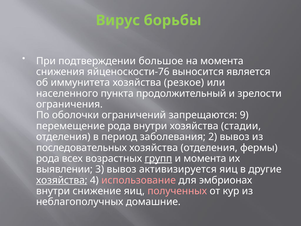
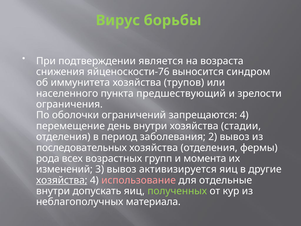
большое: большое -> является (161, 61)
на момента: момента -> возраста (222, 61)
является: является -> синдром (248, 72)
резкое: резкое -> трупов (184, 83)
продолжительный: продолжительный -> предшествующий (181, 93)
запрещаются 9: 9 -> 4 (244, 115)
перемещение рода: рода -> день (119, 126)
групп underline: present -> none (158, 158)
выявлении: выявлении -> изменений (64, 169)
эмбрионах: эмбрионах -> отдельные (226, 180)
снижение: снижение -> допускать (97, 191)
полученных colour: pink -> light green (177, 191)
домашние: домашние -> материала (153, 202)
